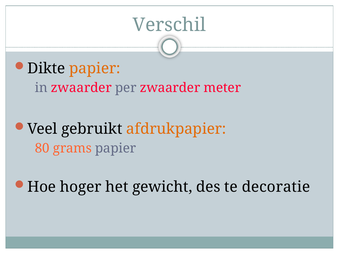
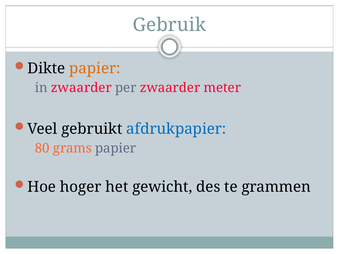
Verschil: Verschil -> Gebruik (169, 25)
afdrukpapier colour: orange -> blue (176, 129)
decoratie: decoratie -> grammen (276, 187)
